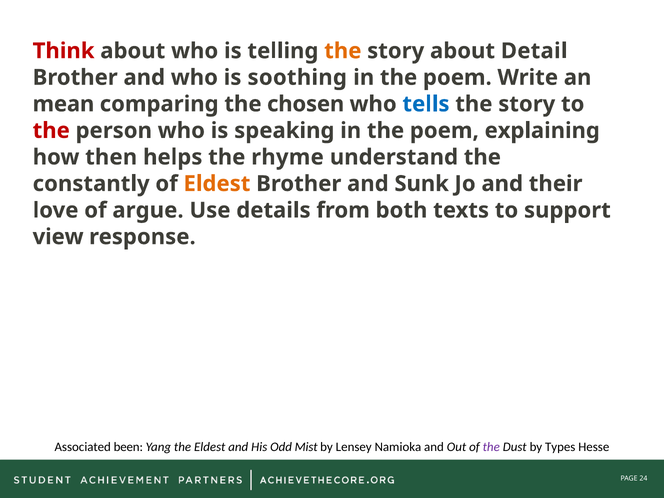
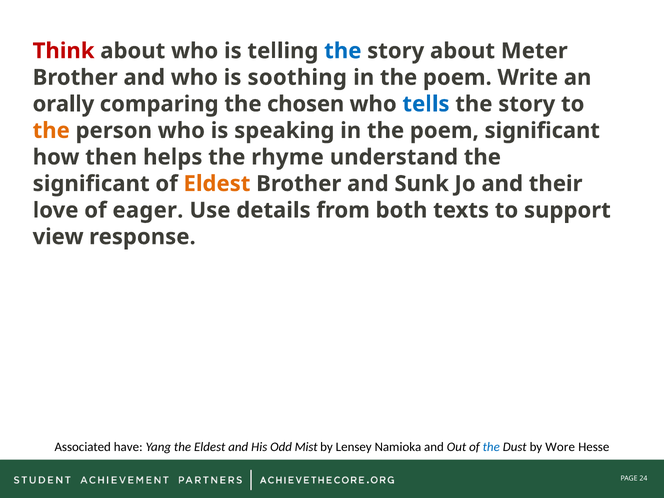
the colour: orange -> blue (343, 51)
Detail: Detail -> Meter (534, 51)
mean: mean -> orally (63, 104)
the colour: red -> orange (51, 131)
poem explaining: explaining -> significant (542, 131)
constantly: constantly -> significant (91, 184)
argue: argue -> eager (148, 210)
been: been -> have (128, 447)
the colour: purple -> blue (491, 447)
Types: Types -> Wore (560, 447)
